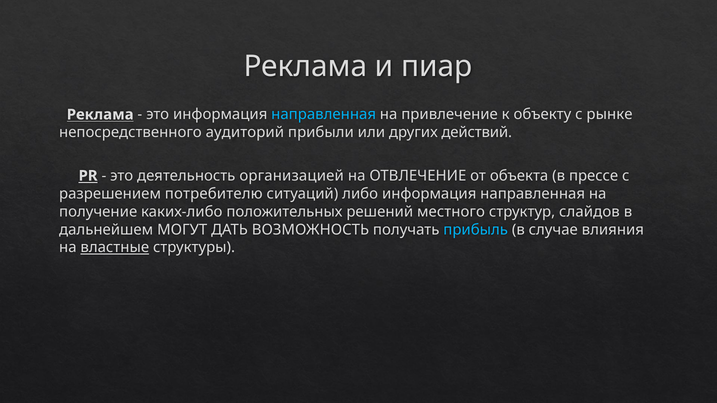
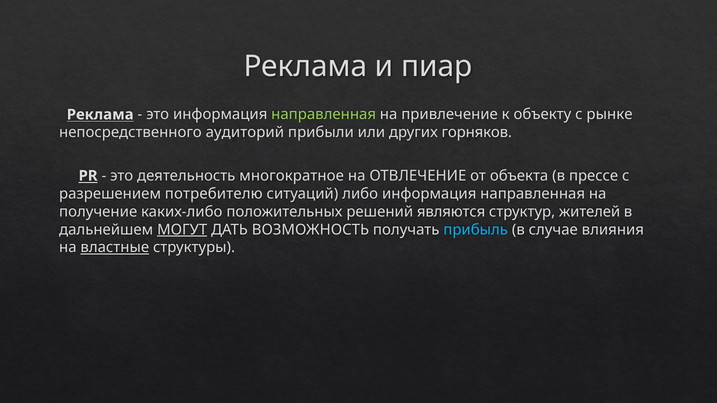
направленная colour: light blue -> light green (324, 115)
действий: действий -> горняков (477, 133)
организацией: организацией -> многократное (292, 176)
местного: местного -> являются (451, 212)
слайдов: слайдов -> жителей (590, 212)
МОГУТ underline: none -> present (182, 230)
